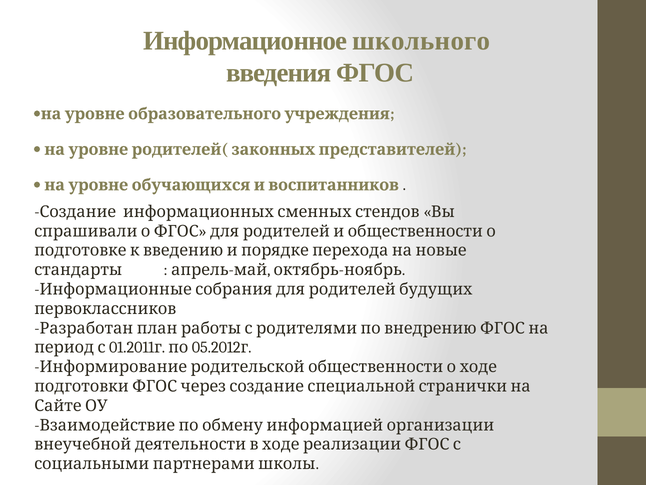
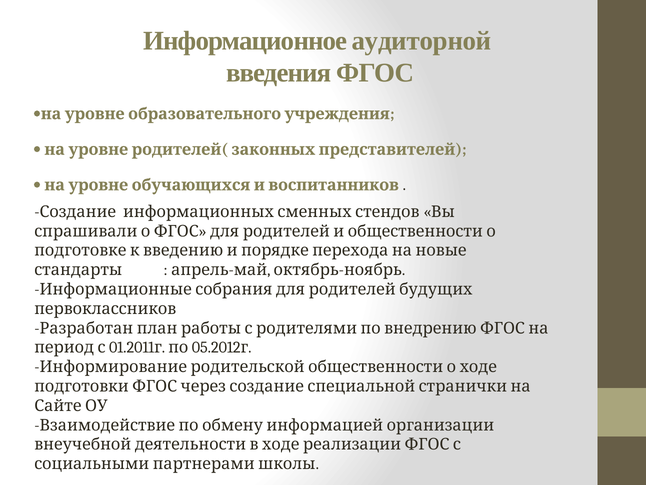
школьного: школьного -> аудиторной (422, 41)
